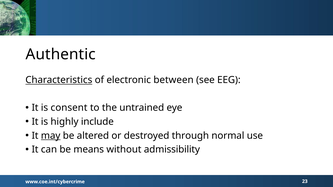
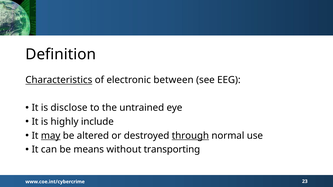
Authentic: Authentic -> Definition (61, 54)
consent: consent -> disclose (69, 108)
through underline: none -> present (190, 136)
admissibility: admissibility -> transporting (172, 150)
